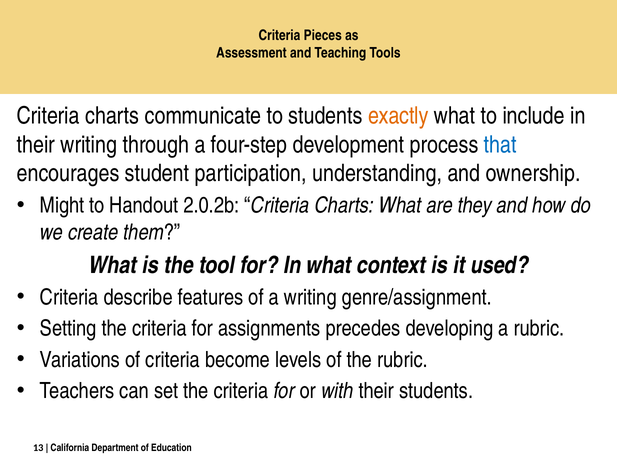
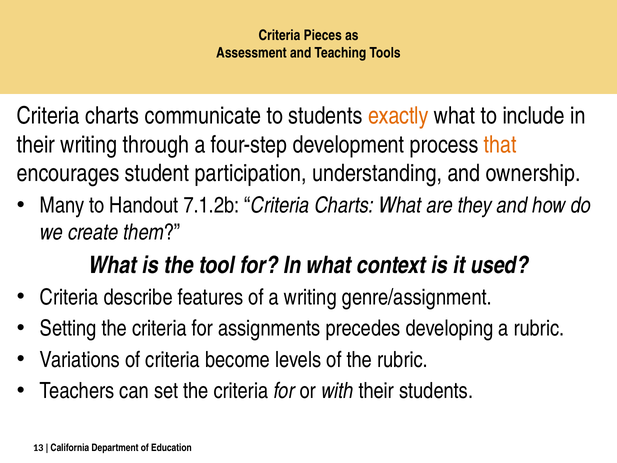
that colour: blue -> orange (500, 145)
Might: Might -> Many (62, 206)
2.0.2b: 2.0.2b -> 7.1.2b (211, 206)
